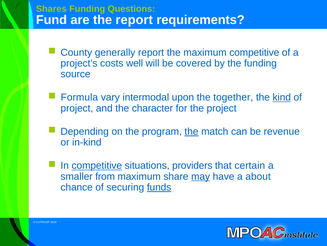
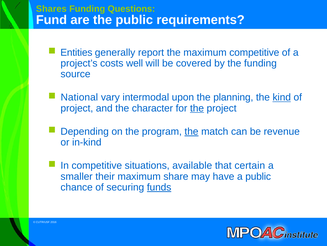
the report: report -> public (134, 20)
County: County -> Entities (76, 52)
Formula: Formula -> National (79, 97)
together: together -> planning (233, 97)
the underline: none -> present (197, 108)
competitive underline: present -> none (97, 165)
providers: providers -> available (192, 165)
from: from -> their (105, 176)
may underline: present -> none (201, 176)
a about: about -> public (258, 176)
